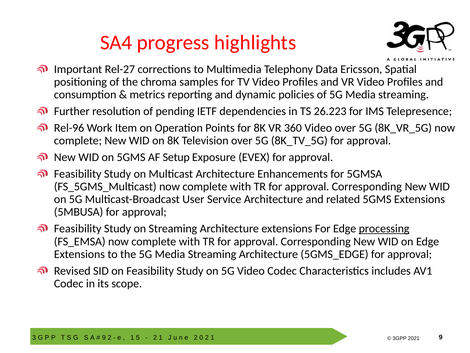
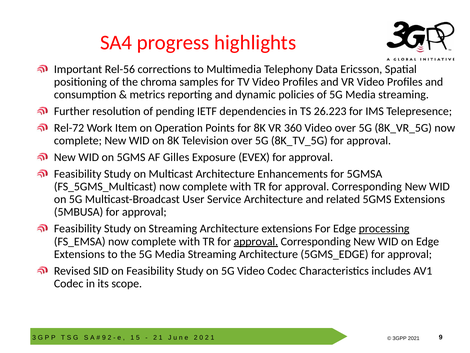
Rel-27: Rel-27 -> Rel-56 (120, 69)
Rel-96: Rel-96 -> Rel-72 (69, 128)
Setup: Setup -> Gilles (176, 157)
approval underline: none -> present (256, 241)
